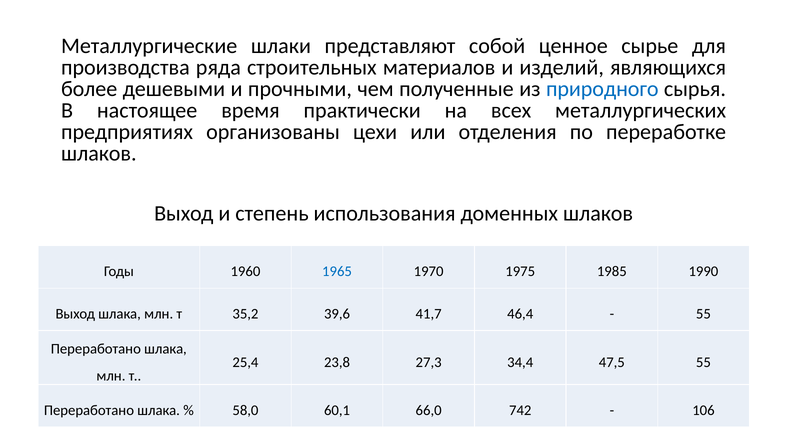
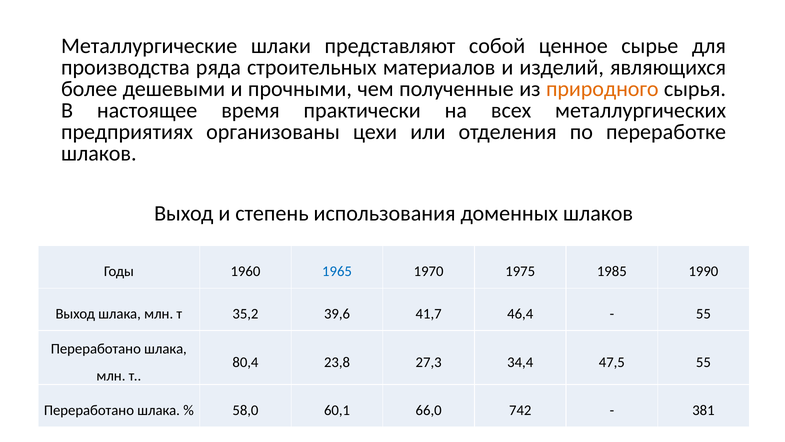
природного colour: blue -> orange (602, 89)
25,4: 25,4 -> 80,4 (245, 362)
106: 106 -> 381 (703, 410)
